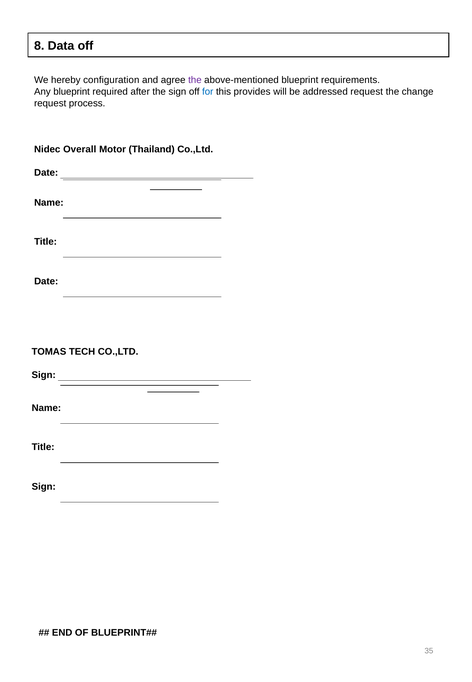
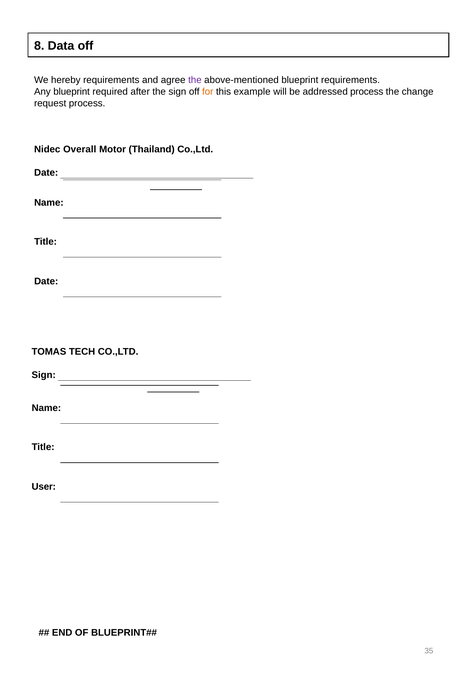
hereby configuration: configuration -> requirements (111, 80)
for colour: blue -> orange (208, 92)
provides: provides -> example (252, 92)
addressed request: request -> process (367, 92)
Sign: Sign -> User (44, 487)
